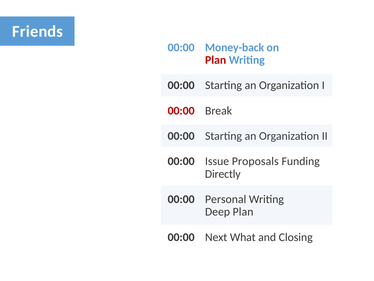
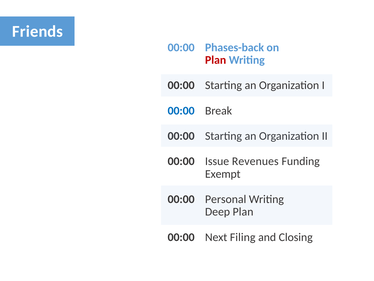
Money-back: Money-back -> Phases-back (235, 47)
00:00 colour: red -> blue (181, 110)
Proposals: Proposals -> Revenues (255, 161)
Directly: Directly -> Exempt (223, 174)
What: What -> Filing (243, 237)
